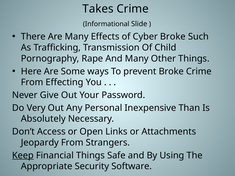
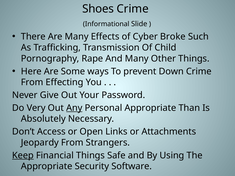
Takes: Takes -> Shoes (98, 9)
prevent Broke: Broke -> Down (171, 71)
Any underline: none -> present (74, 108)
Personal Inexpensive: Inexpensive -> Appropriate (150, 108)
